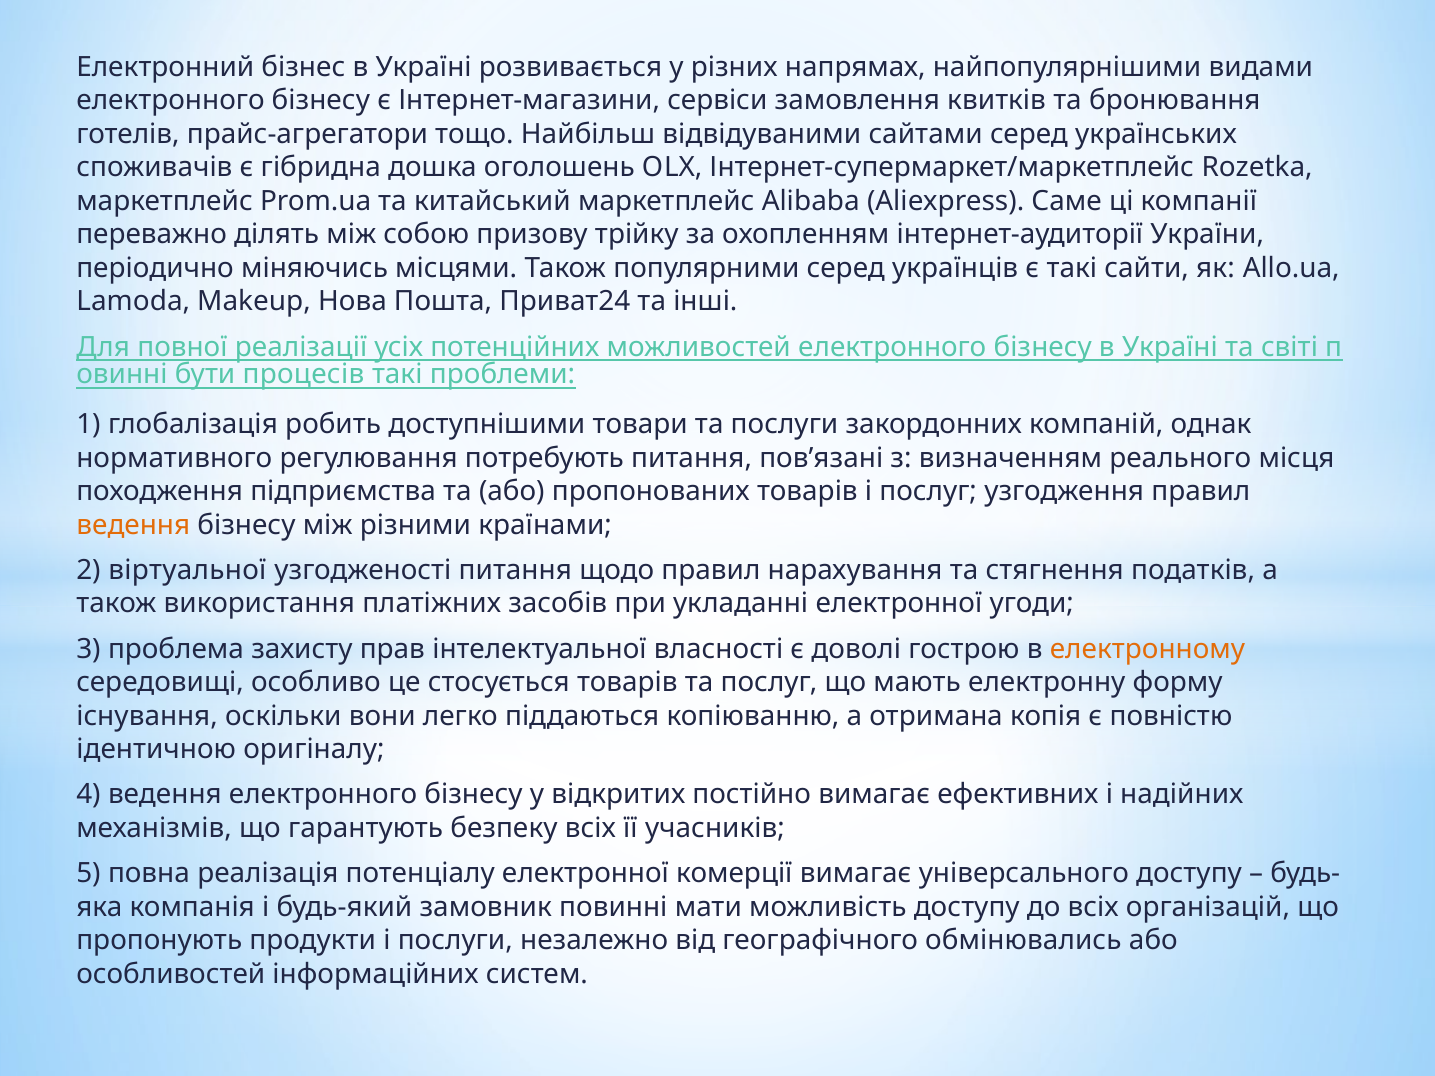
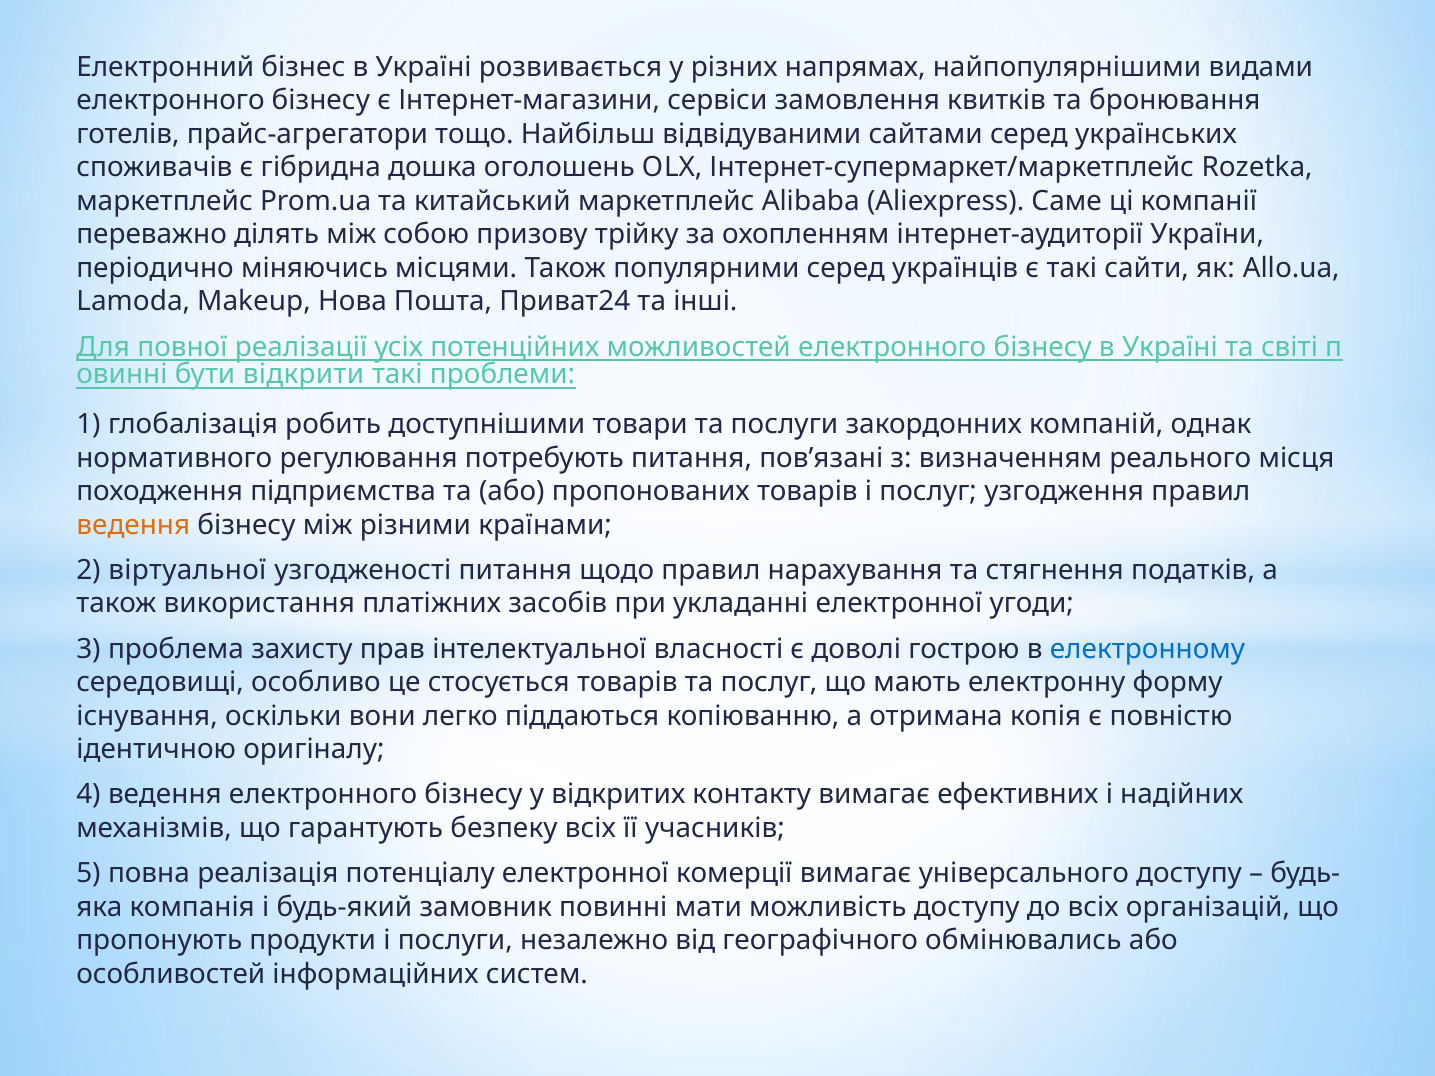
процесів: процесів -> відкрити (303, 375)
електронному colour: orange -> blue (1147, 649)
постійно: постійно -> контакту (752, 795)
